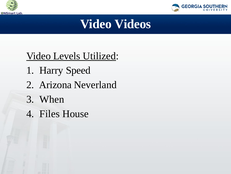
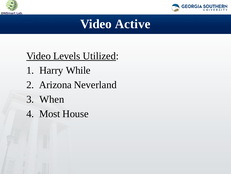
Videos: Videos -> Active (133, 24)
Speed: Speed -> While (78, 70)
Files: Files -> Most (50, 113)
